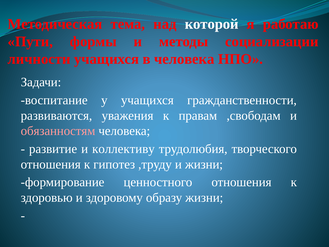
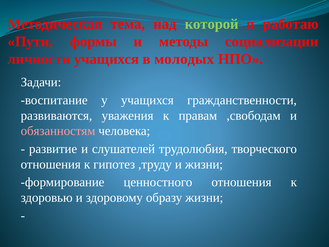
которой colour: white -> light green (212, 24)
в человека: человека -> молодых (184, 59)
коллективу: коллективу -> слушателей (124, 149)
